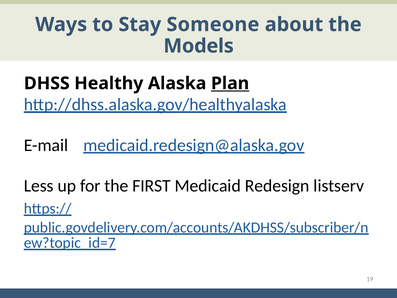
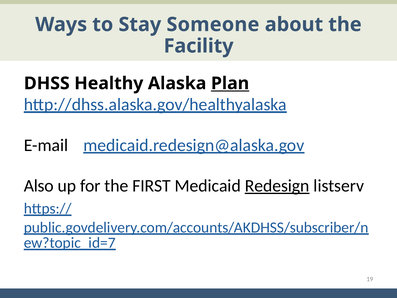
Models: Models -> Facility (199, 46)
Less: Less -> Also (39, 186)
Redesign underline: none -> present (277, 186)
